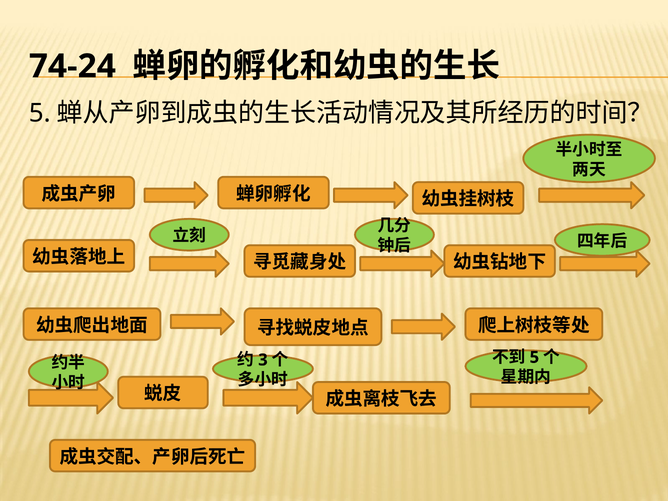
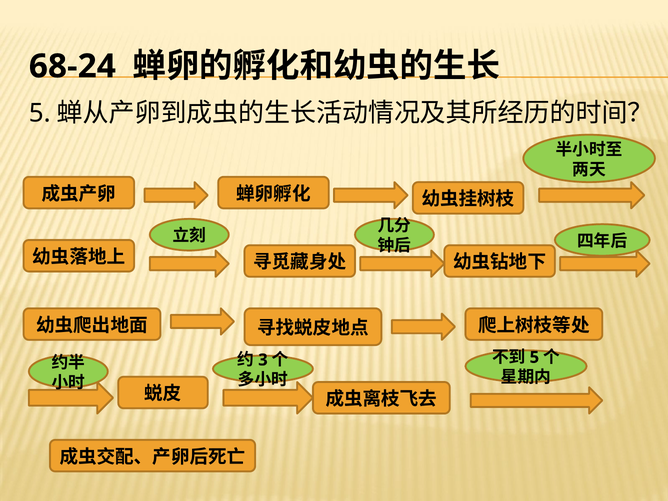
74-24: 74-24 -> 68-24 (72, 66)
